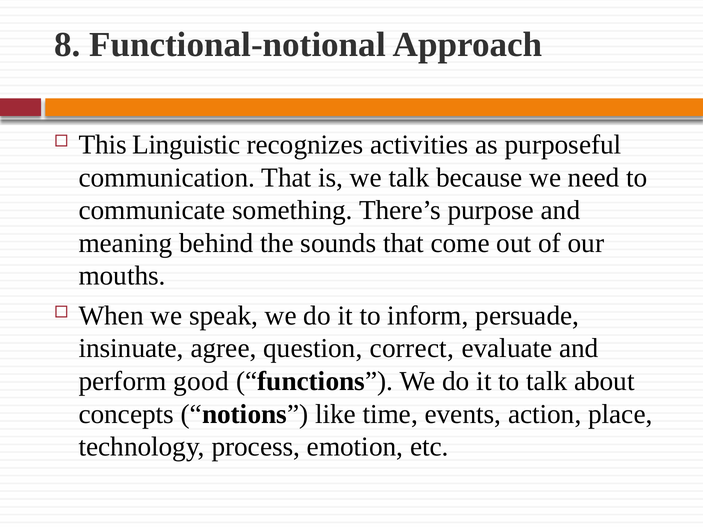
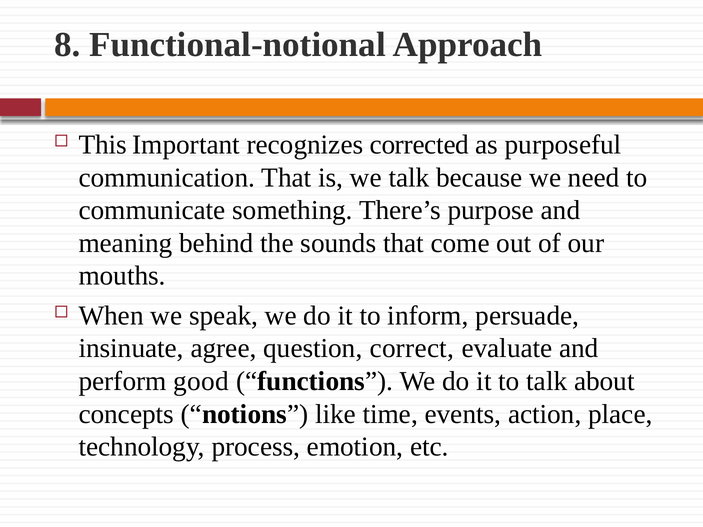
Linguistic: Linguistic -> Important (186, 145)
activities: activities -> corrected (419, 145)
